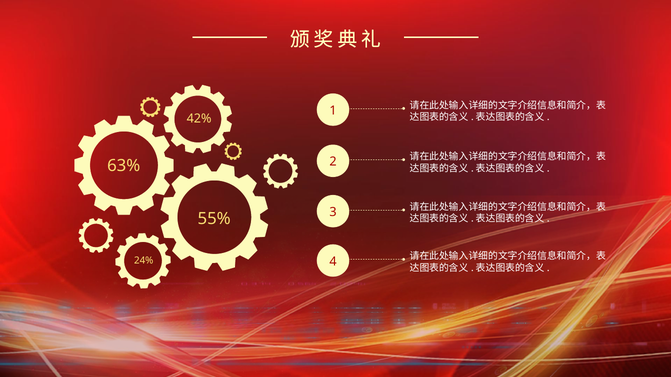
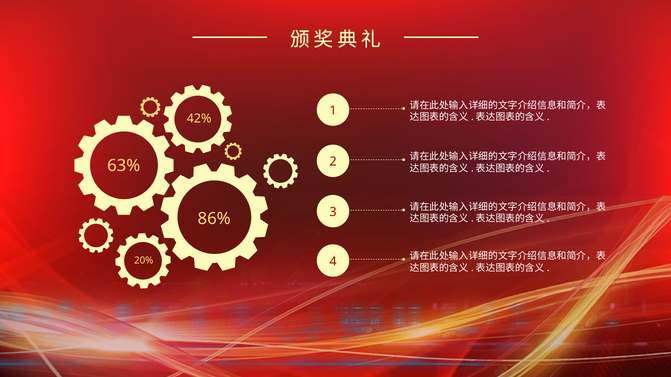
55%: 55% -> 86% (214, 219)
24%: 24% -> 20% (144, 261)
